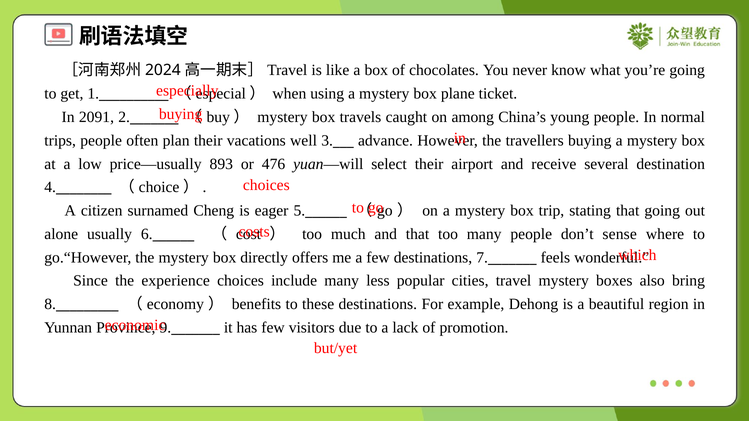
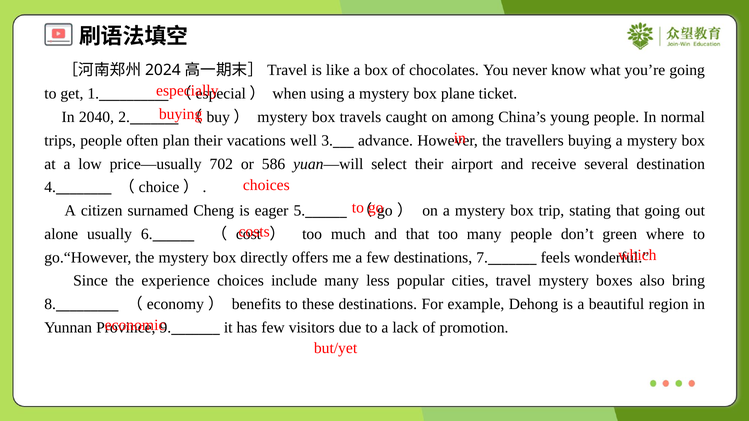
2091: 2091 -> 2040 (96, 117)
893: 893 -> 702 (221, 164)
476: 476 -> 586 (274, 164)
sense: sense -> green (620, 234)
